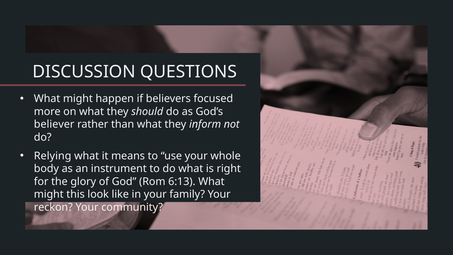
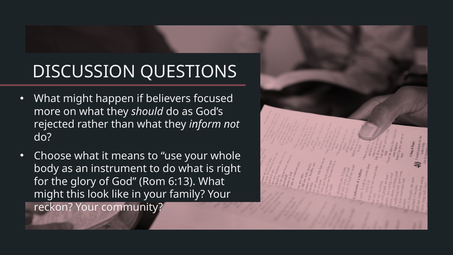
believer: believer -> rejected (54, 124)
Relying: Relying -> Choose (53, 156)
